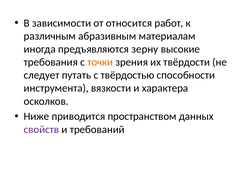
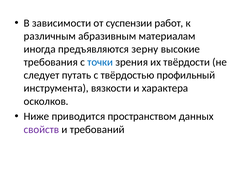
относится: относится -> суспензии (129, 23)
точки colour: orange -> blue (100, 62)
способности: способности -> профильный (186, 75)
